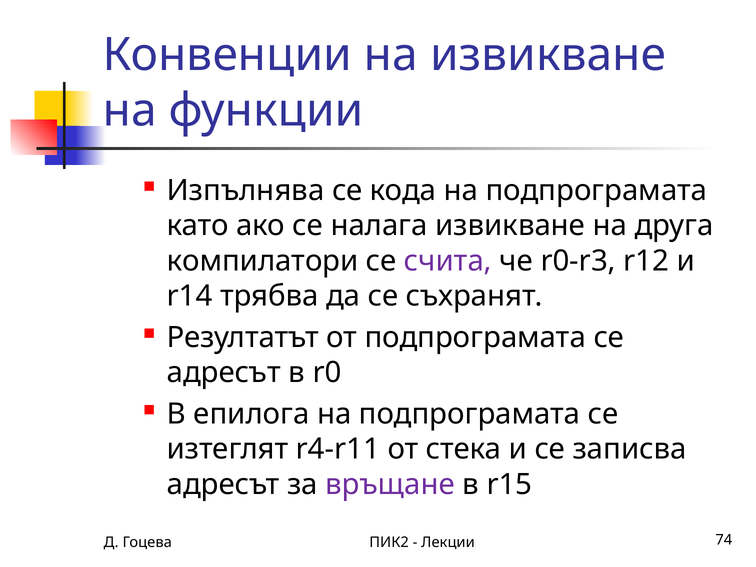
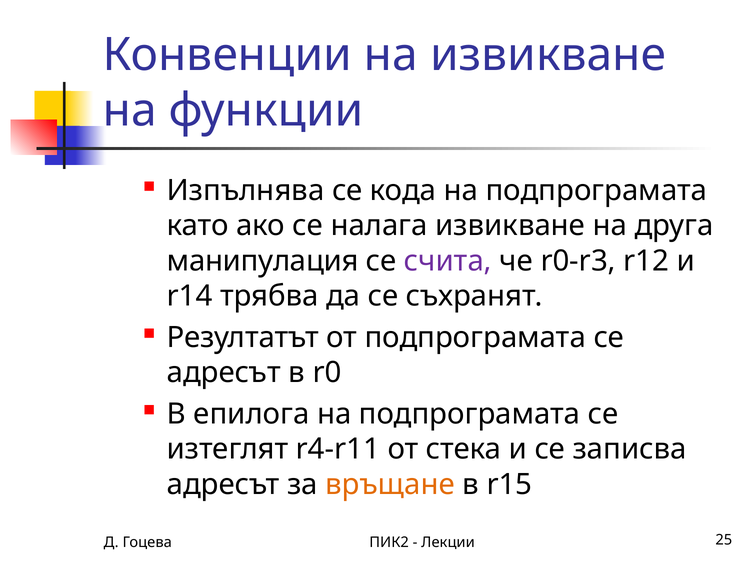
компилатори: компилатори -> манипулация (263, 261)
връщане colour: purple -> orange (390, 484)
74: 74 -> 25 (724, 540)
